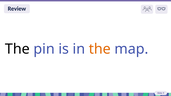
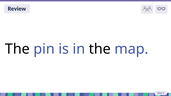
the colour: orange -> black (100, 49)
